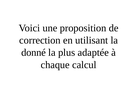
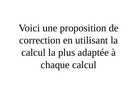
donné: donné -> calcul (33, 53)
